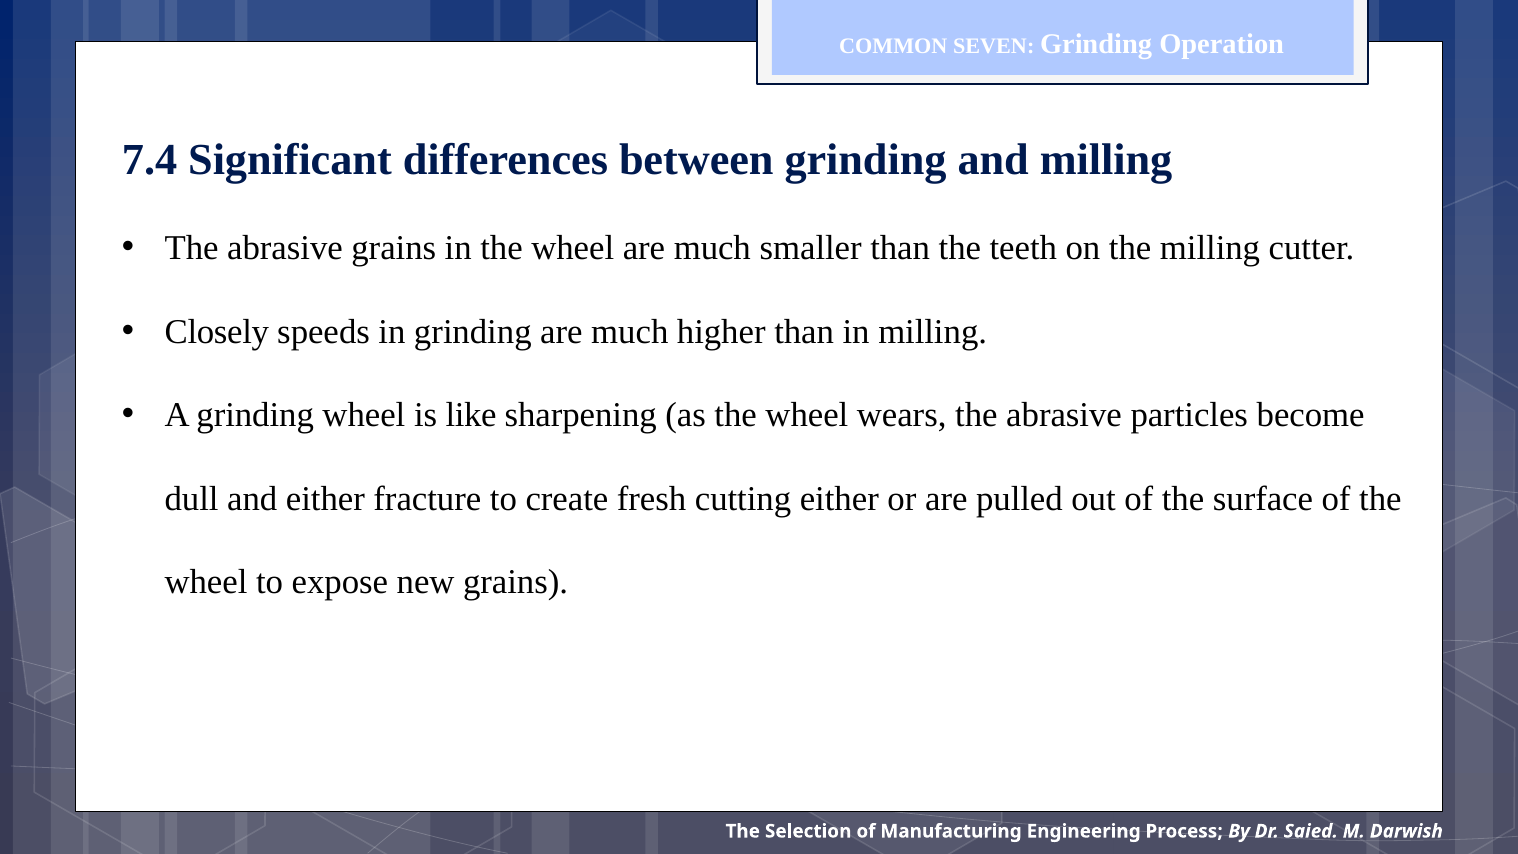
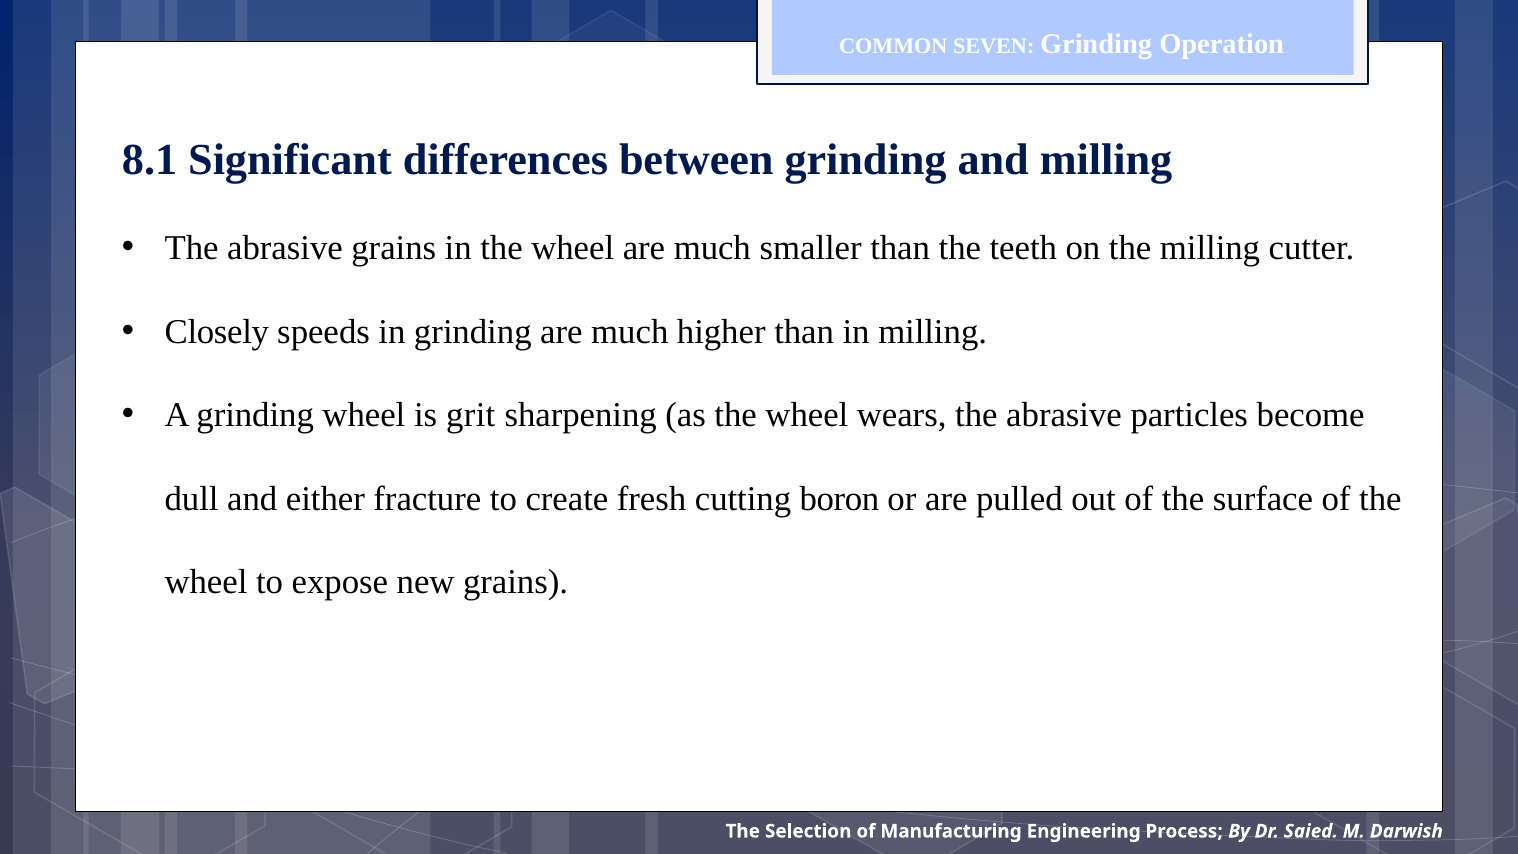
7.4: 7.4 -> 8.1 (150, 160)
like: like -> grit (471, 415)
cutting either: either -> boron (840, 498)
